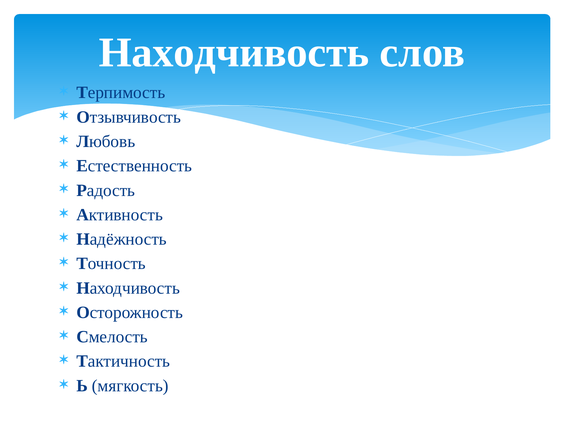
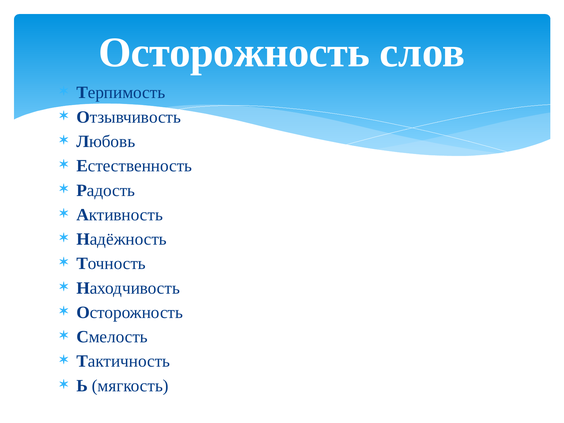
Находчивость: Находчивость -> Осторожность (234, 53)
